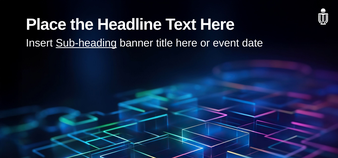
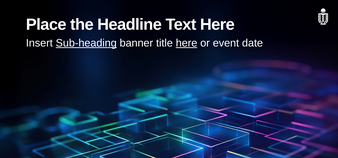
here underline: none -> present (187, 43)
